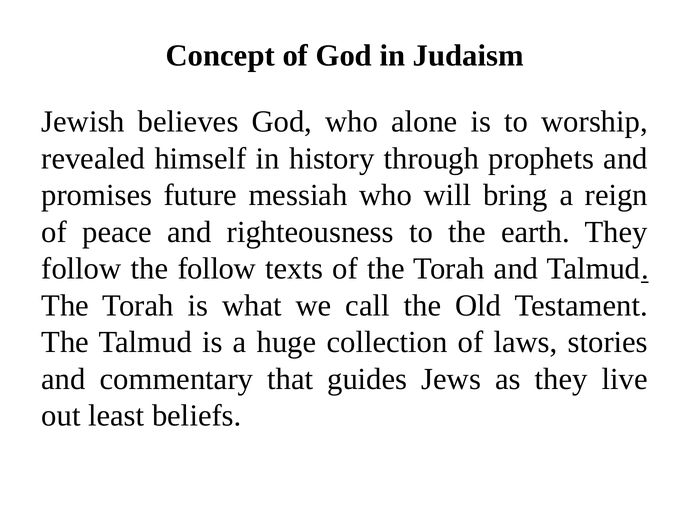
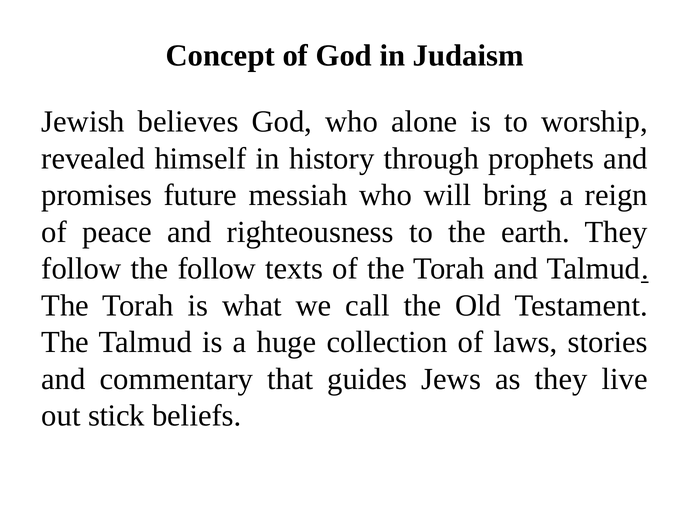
least: least -> stick (116, 416)
